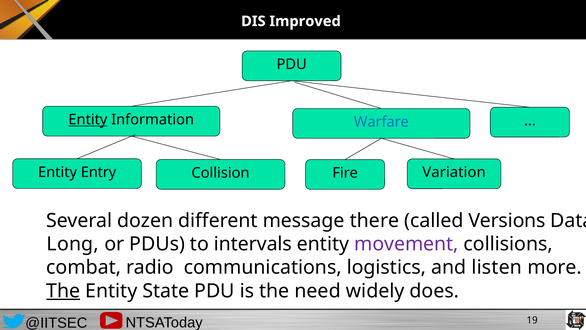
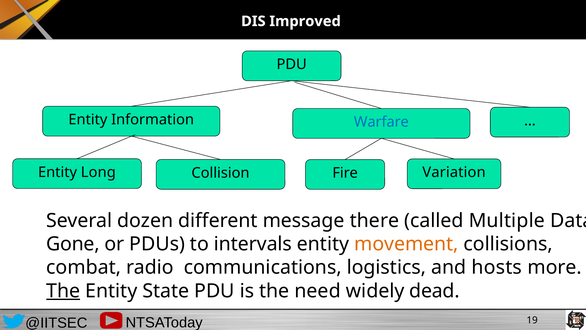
Entity underline: present -> none (88, 120)
Entry: Entry -> Long (98, 172)
Versions: Versions -> Multiple (507, 220)
Long: Long -> Gone (73, 244)
movement colour: purple -> orange (406, 244)
listen: listen -> hosts (497, 267)
does: does -> dead (434, 291)
